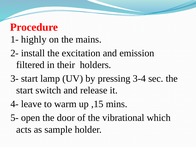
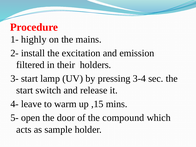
vibrational: vibrational -> compound (123, 118)
